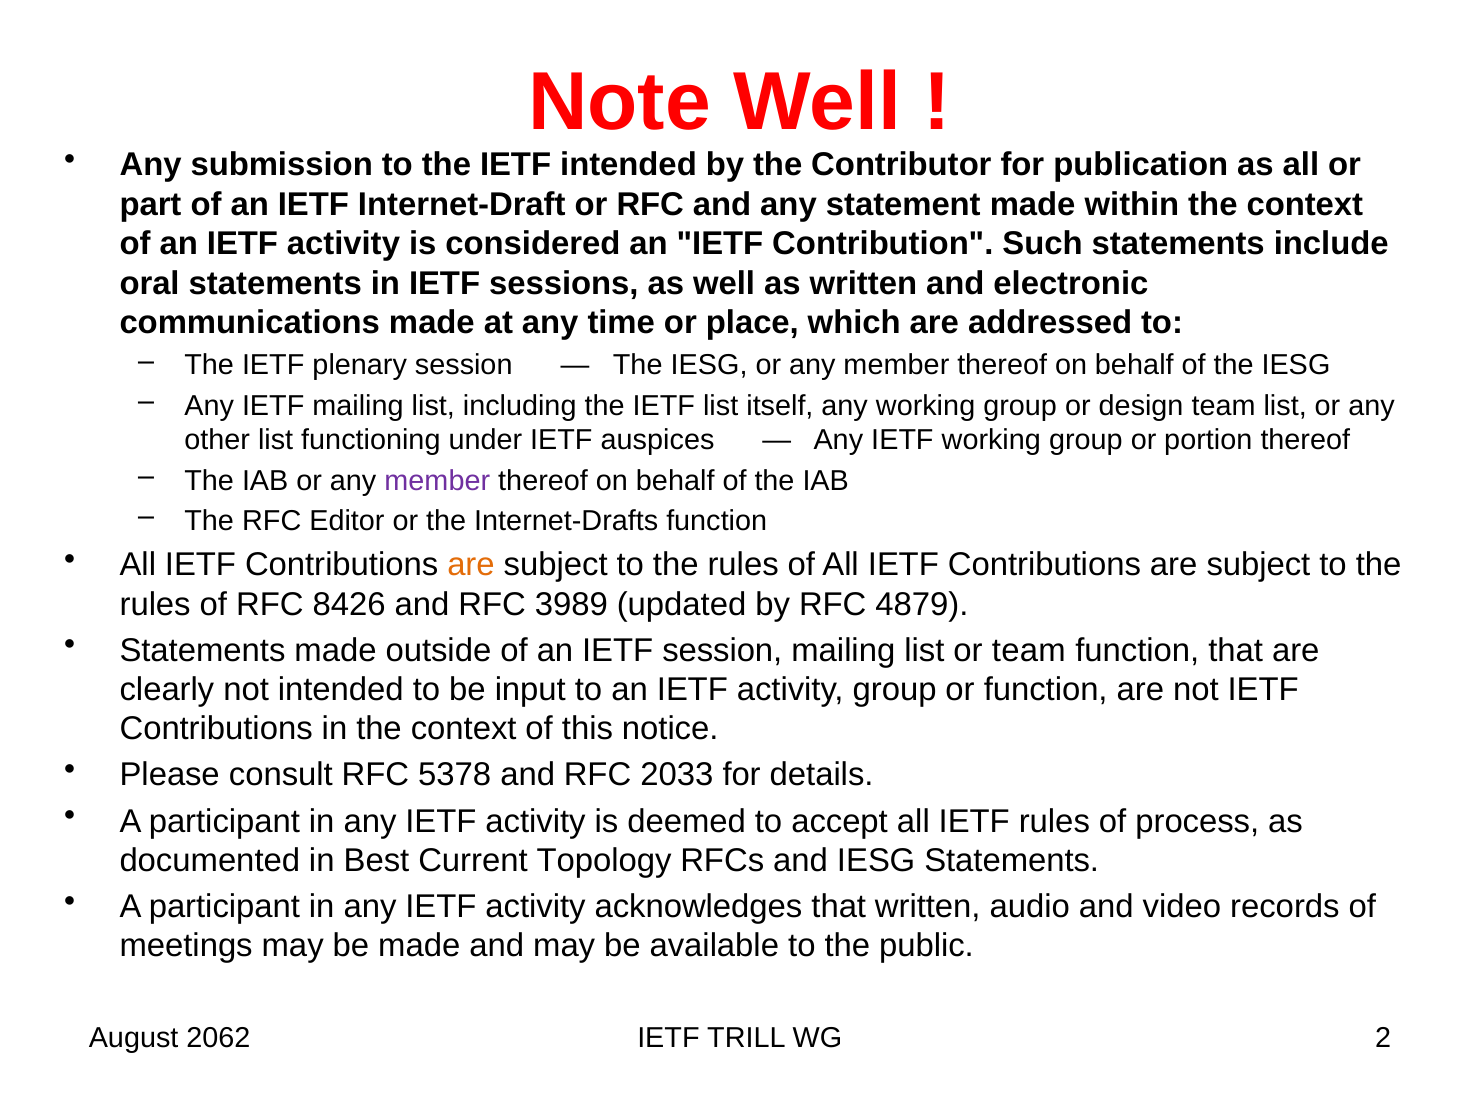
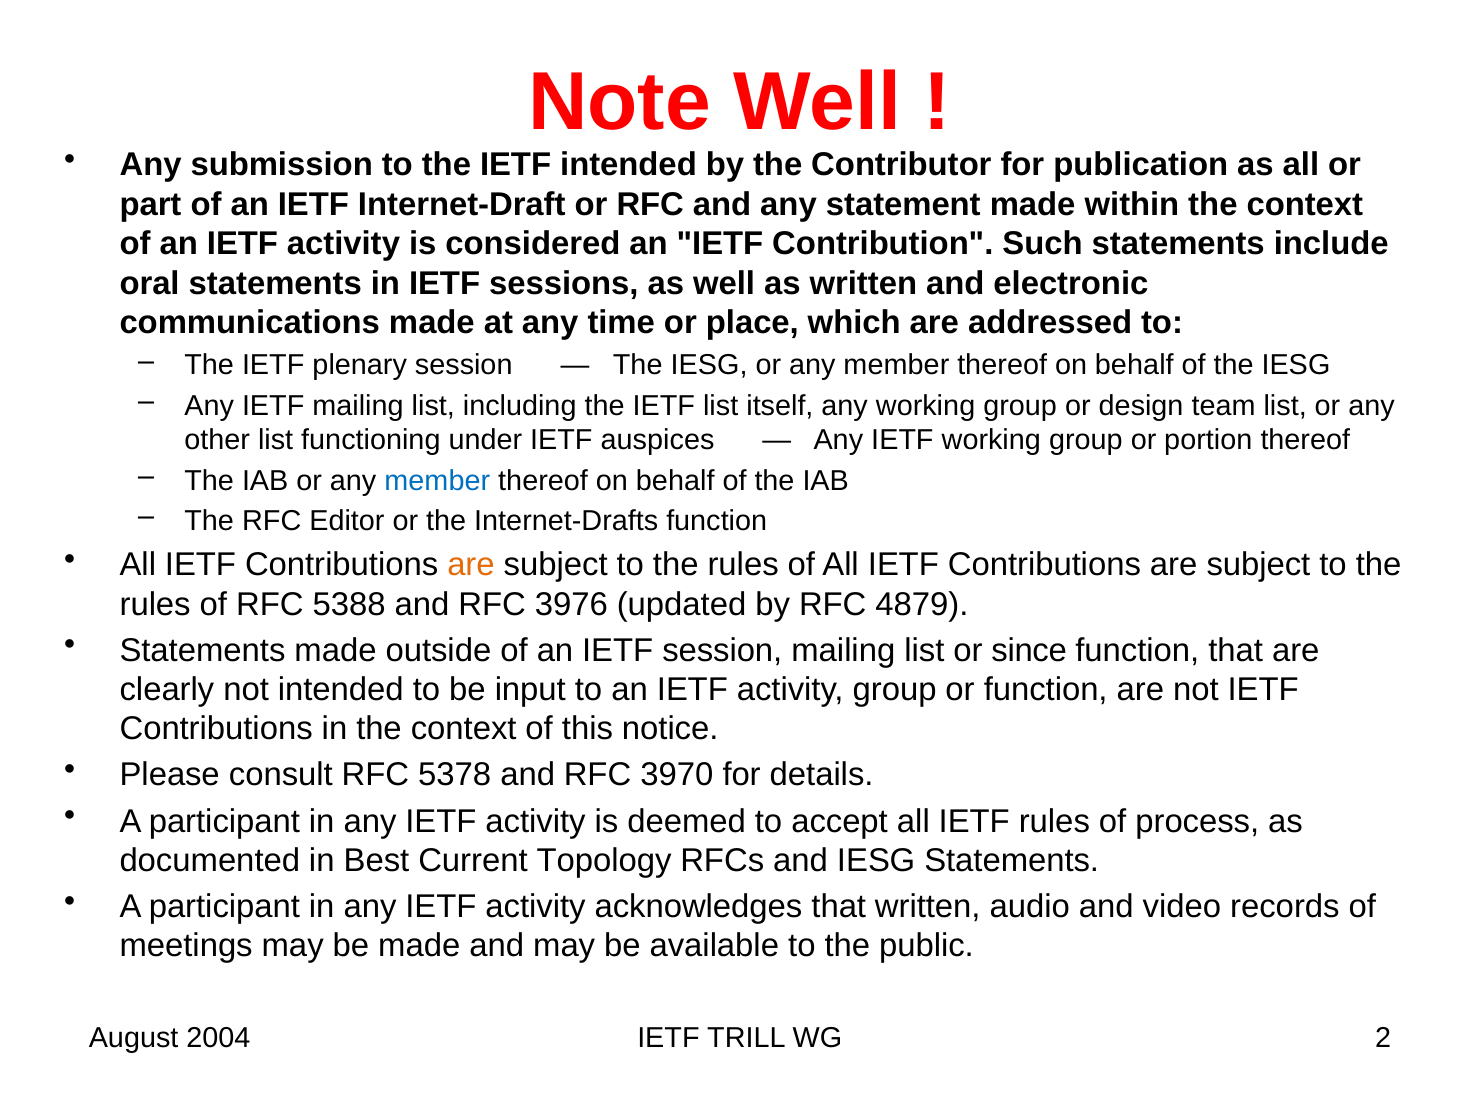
member colour: purple -> blue (437, 481)
8426: 8426 -> 5388 (349, 604)
3989: 3989 -> 3976 (571, 604)
or team: team -> since (1029, 650)
2033: 2033 -> 3970 (677, 775)
2062: 2062 -> 2004 (218, 1038)
